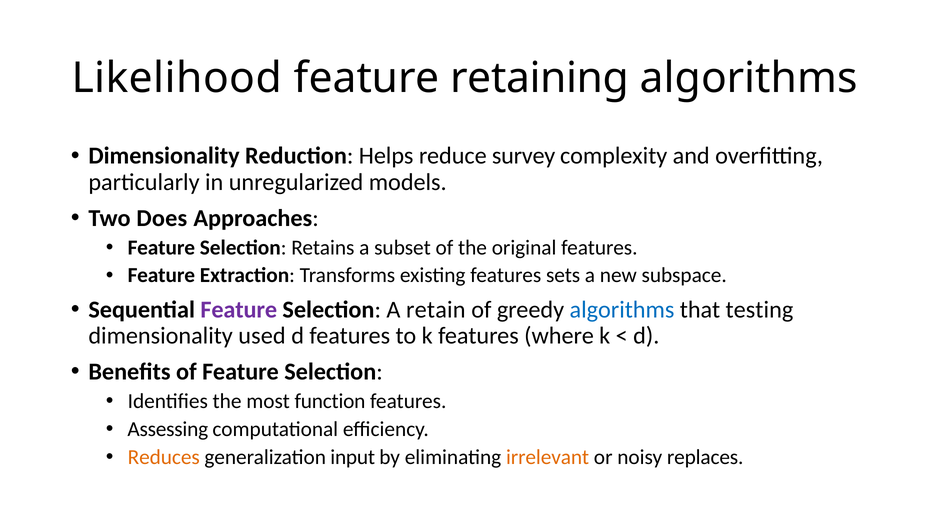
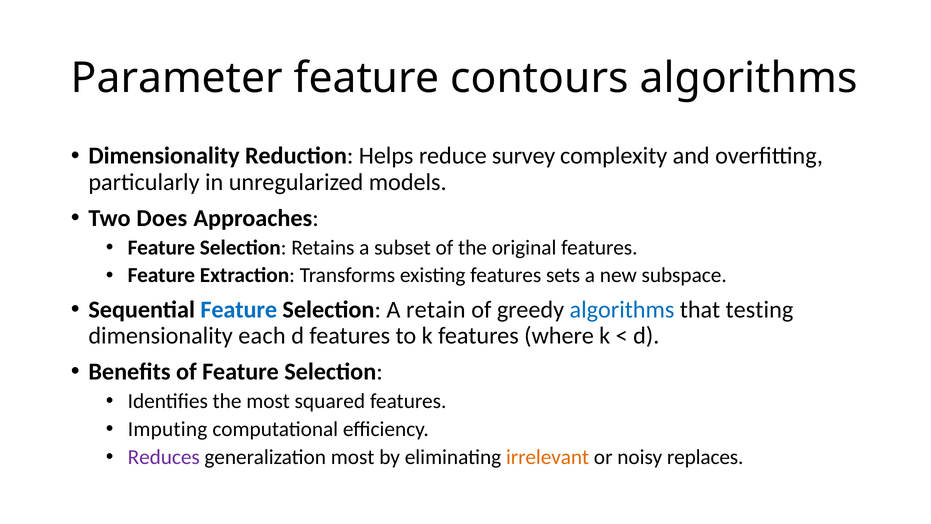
Likelihood: Likelihood -> Parameter (177, 78)
retaining: retaining -> contours (539, 78)
Feature colour: purple -> blue (239, 310)
used: used -> each (262, 336)
function: function -> squared (330, 401)
Assessing: Assessing -> Imputing (168, 429)
Reduces colour: orange -> purple (164, 457)
generalization input: input -> most (353, 457)
